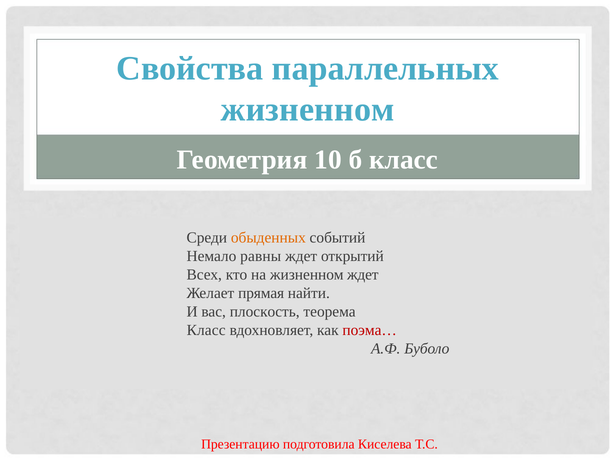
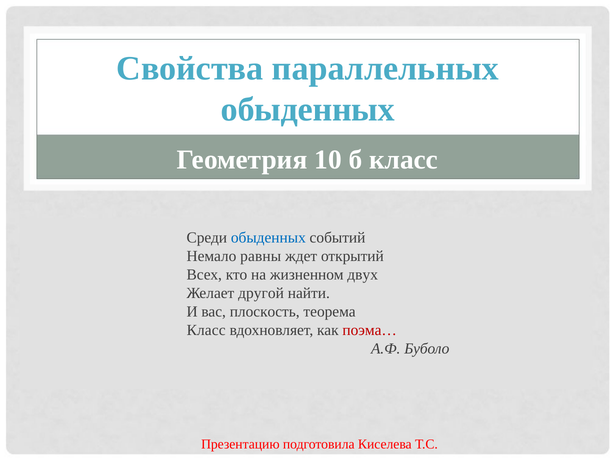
жизненном: жизненном -> обыденных (308, 109)
обыденных colour: orange -> blue (268, 238)
жизненном ждет: ждет -> двух (363, 275)
прямая: прямая -> другой (261, 293)
